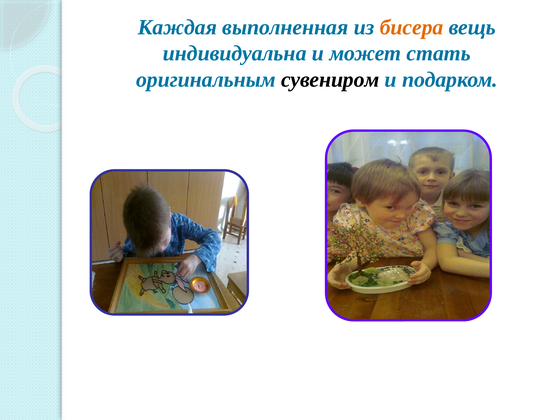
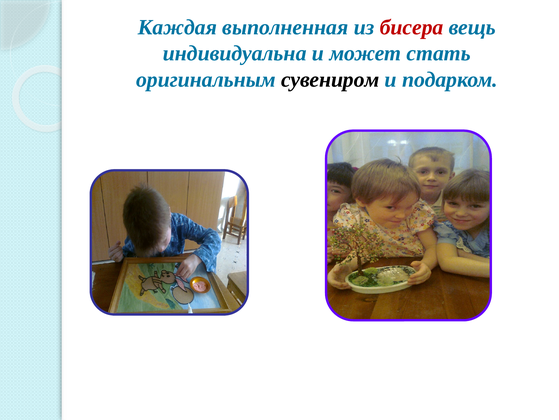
бисера colour: orange -> red (412, 27)
